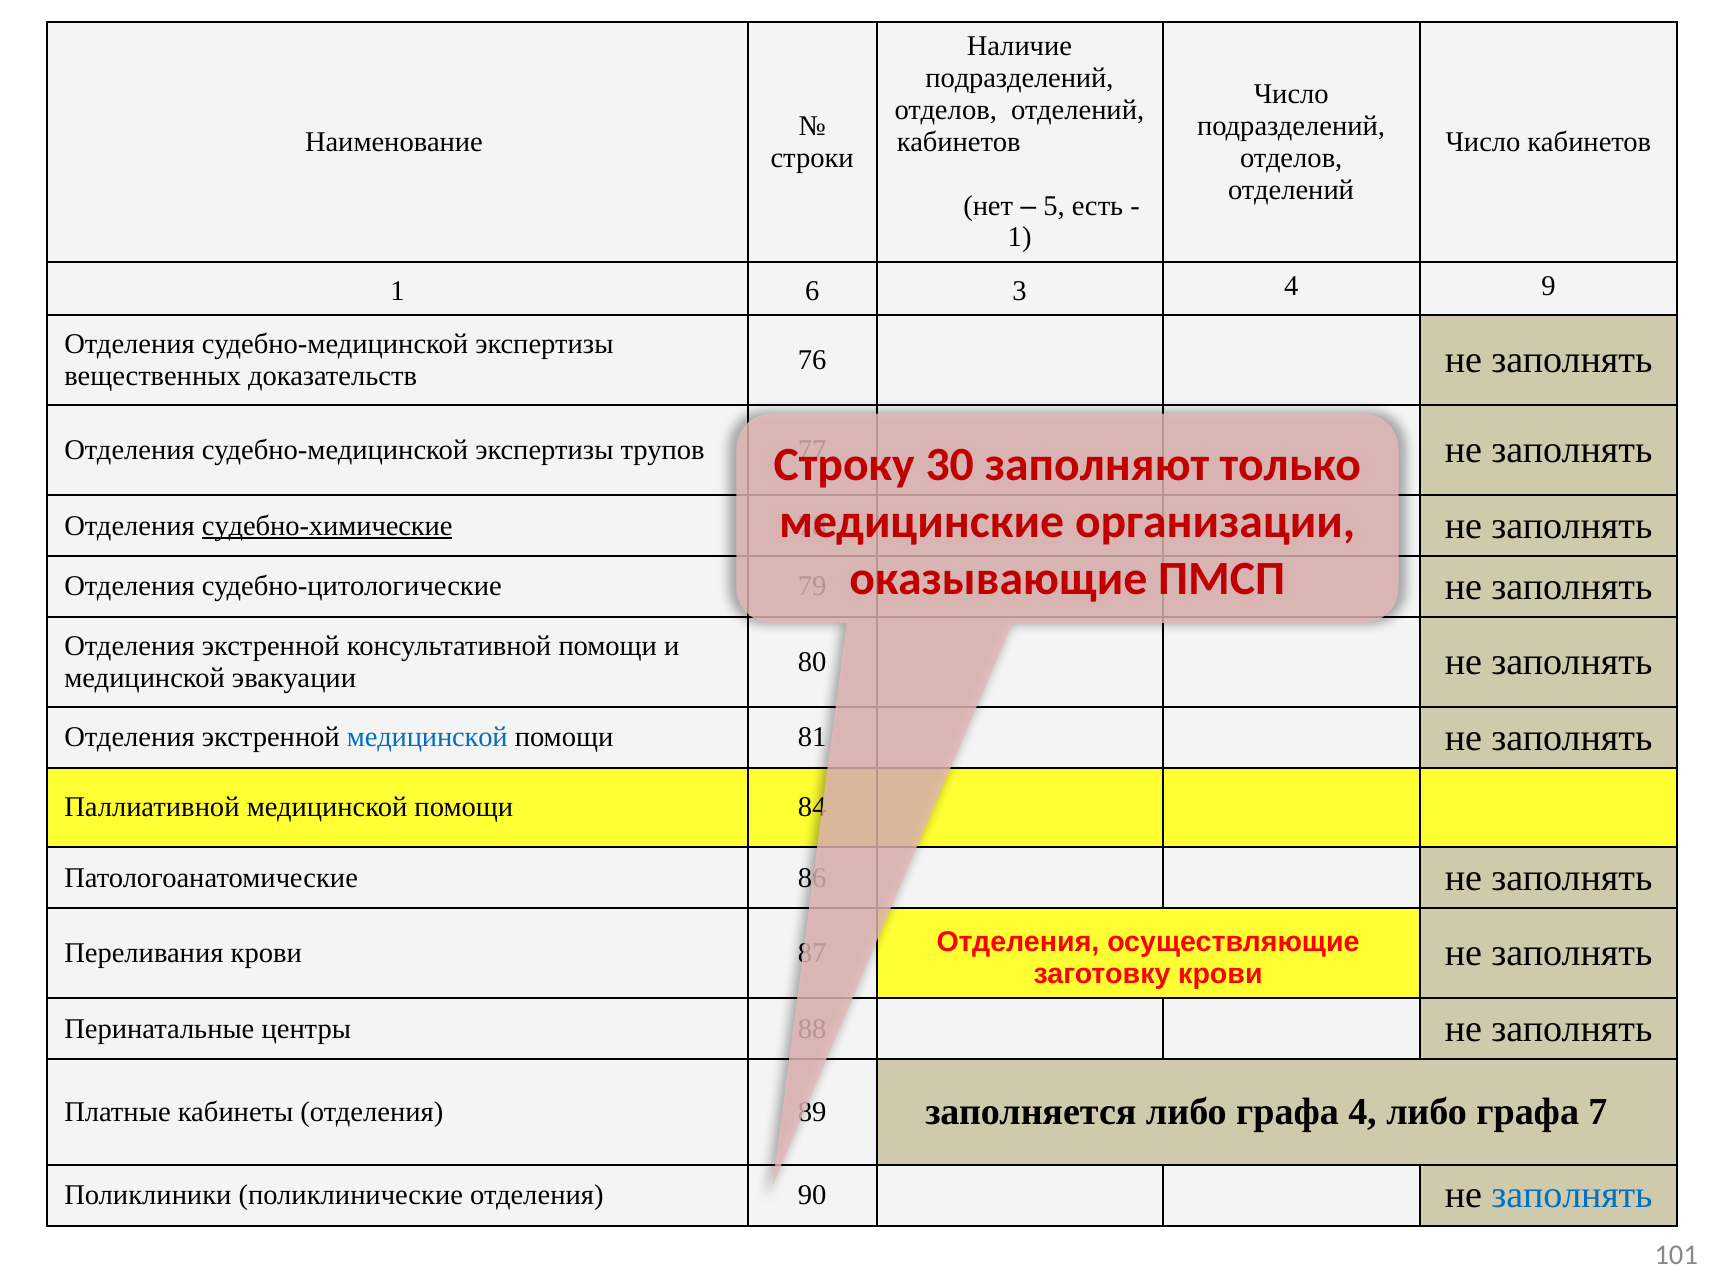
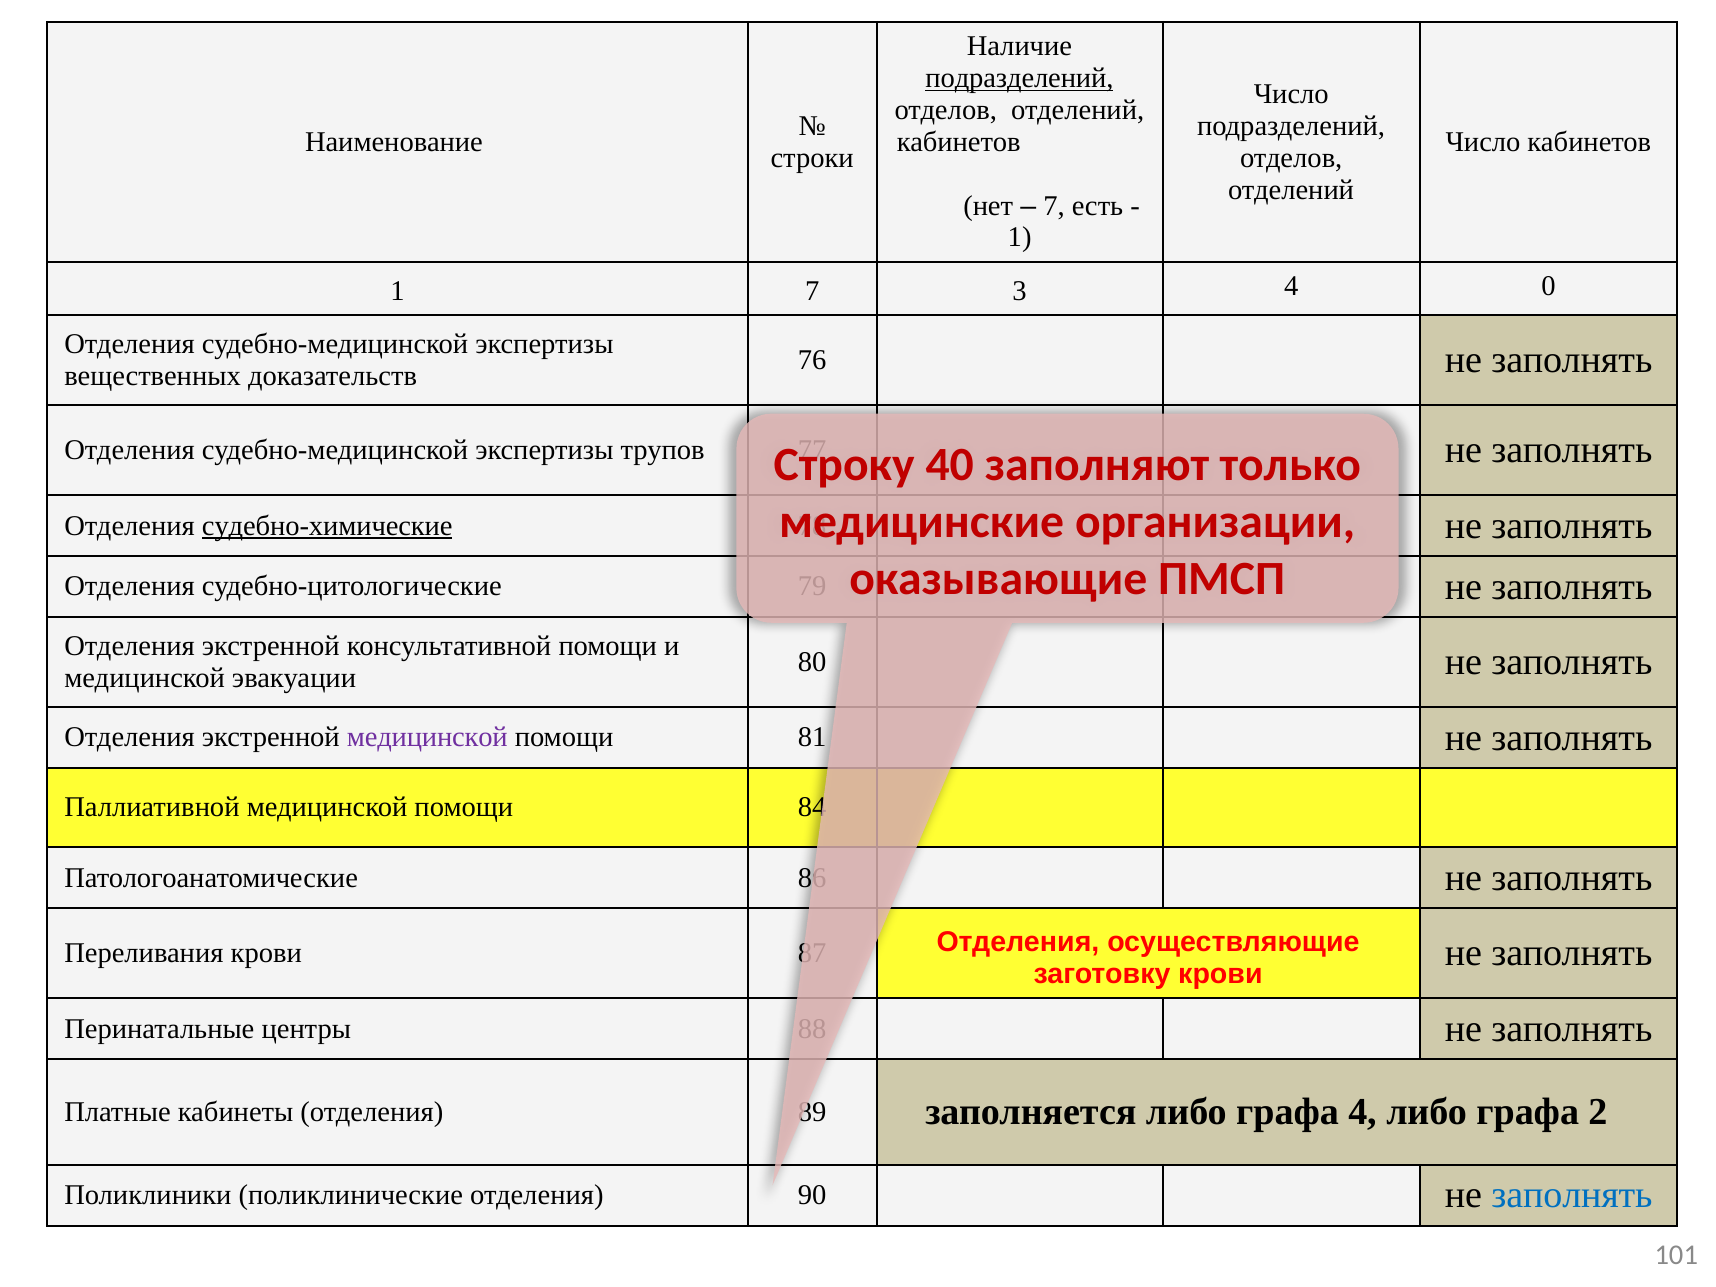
подразделений underline: none -> present (1019, 78)
5: 5 -> 7 (1054, 206)
1 6: 6 -> 7 (812, 291)
9: 9 -> 0 (1549, 287)
30: 30 -> 40 (950, 464)
медицинской colour: blue -> purple (427, 737)
7: 7 -> 2 (1598, 1112)
